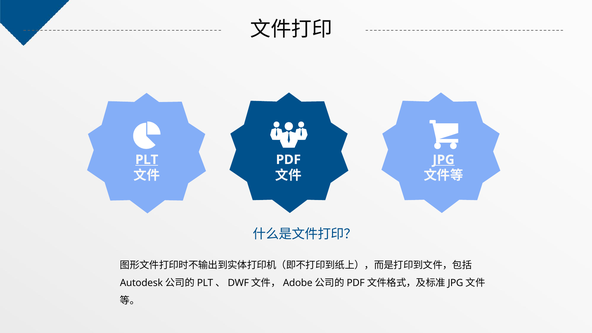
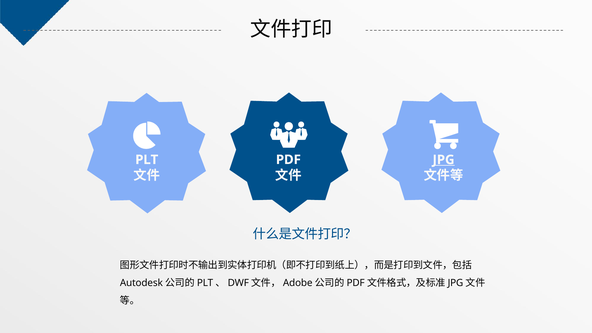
PLT underline: present -> none (147, 160)
